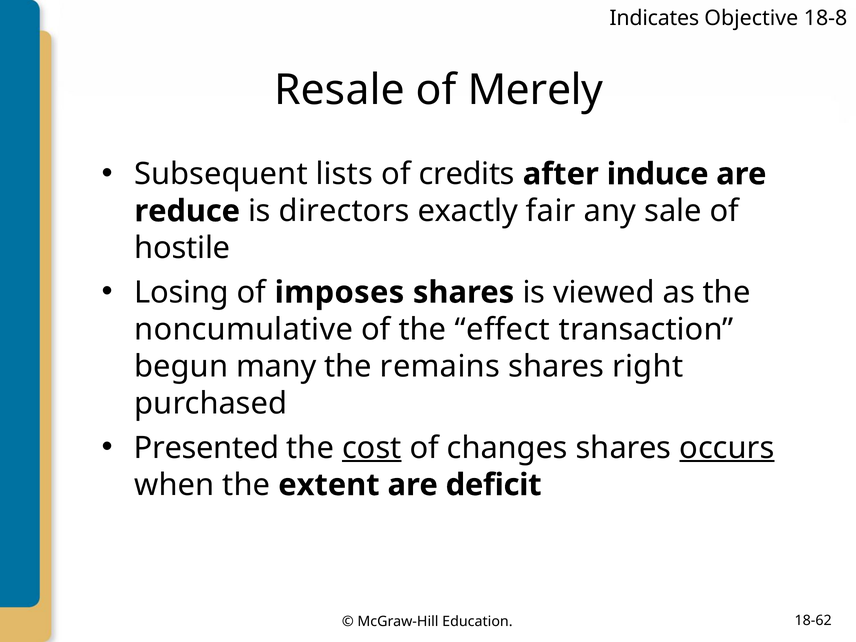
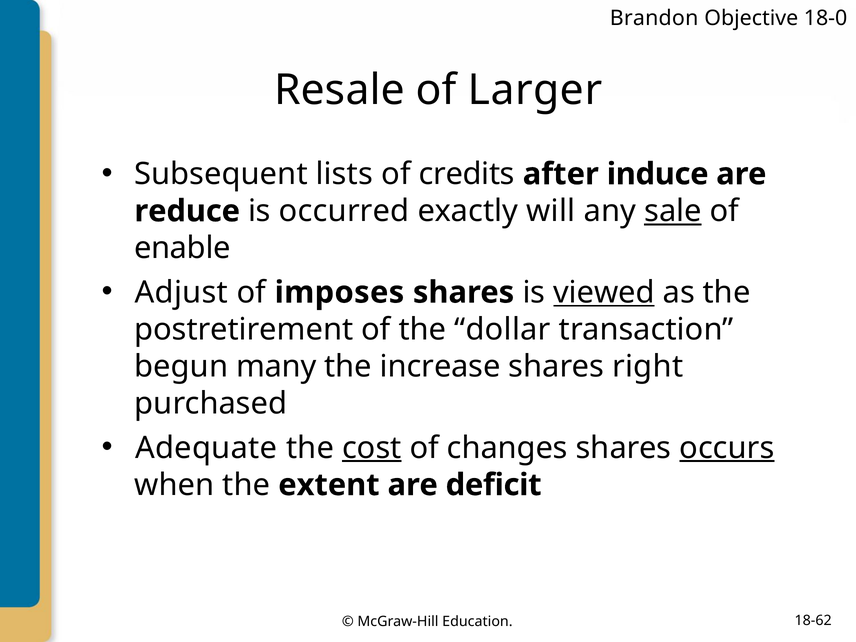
Indicates: Indicates -> Brandon (654, 18)
18-8: 18-8 -> 18-0 (826, 18)
Merely: Merely -> Larger (535, 90)
directors: directors -> occurred (344, 211)
fair: fair -> will (551, 211)
sale underline: none -> present (673, 211)
hostile: hostile -> enable (182, 248)
Losing: Losing -> Adjust (181, 292)
viewed underline: none -> present (604, 292)
noncumulative: noncumulative -> postretirement (244, 330)
effect: effect -> dollar (502, 330)
remains: remains -> increase (440, 367)
Presented: Presented -> Adequate (206, 448)
